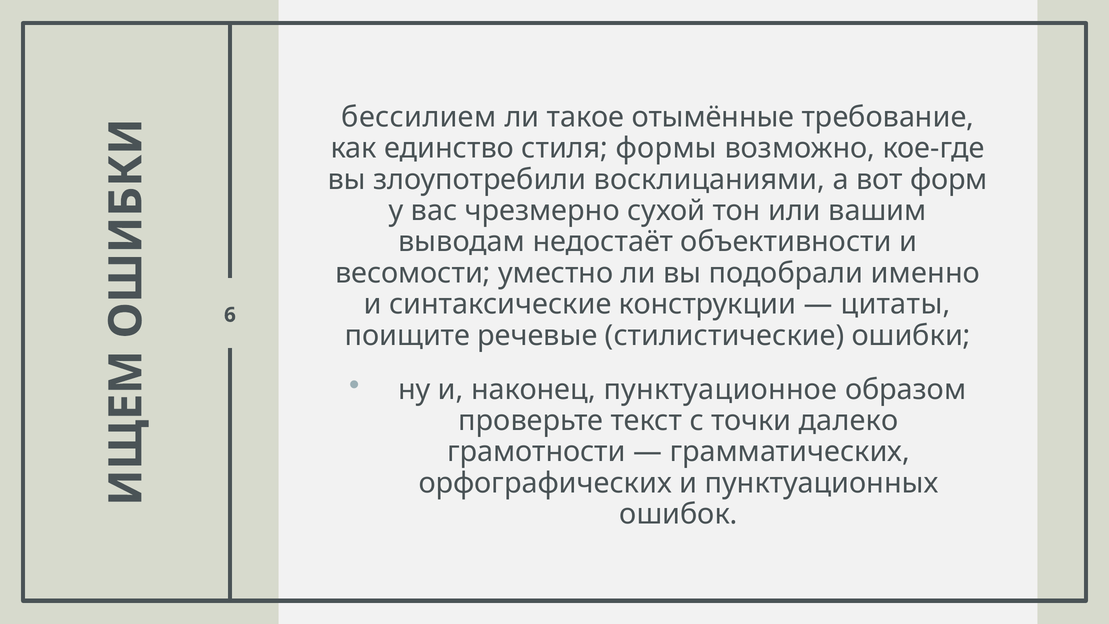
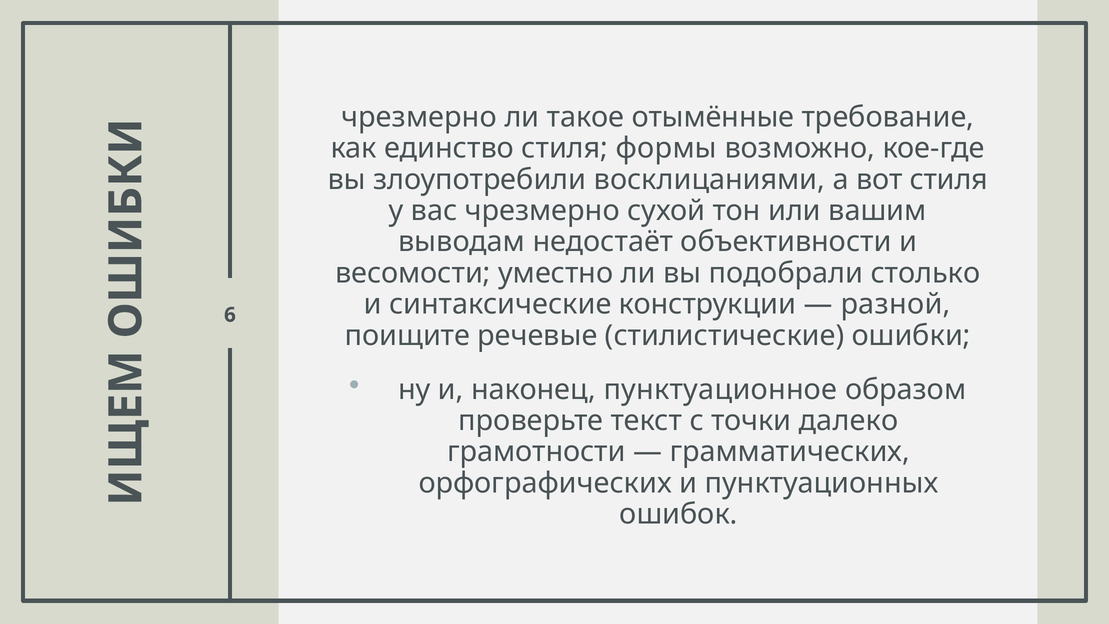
бессилием: бессилием -> чрезмерно (419, 117)
вот форм: форм -> стиля (949, 180)
именно: именно -> столько (925, 273)
цитаты: цитаты -> разной (896, 304)
